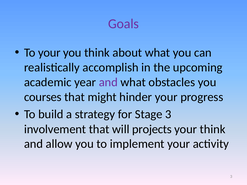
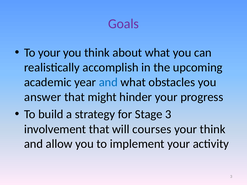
and colour: purple -> blue (108, 82)
courses: courses -> answer (43, 97)
projects: projects -> courses (152, 129)
